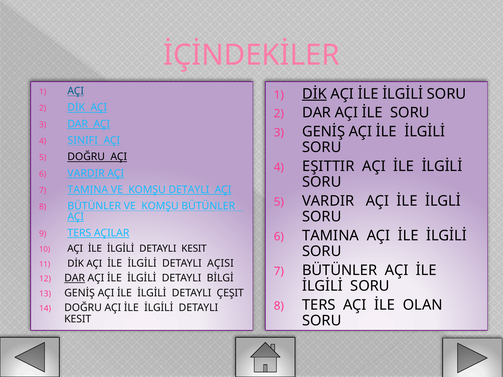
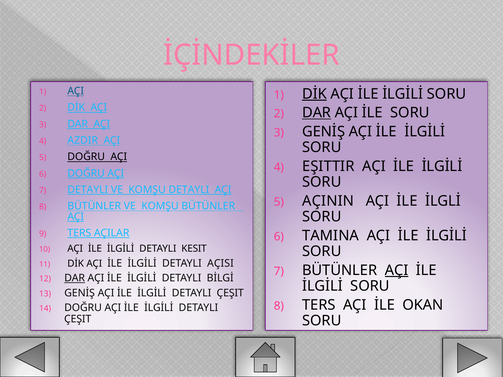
DAR underline: none -> present (317, 113)
SINIFI: SINIFI -> AZDIR (83, 140)
VARDIR: VARDIR -> DOĞRU (86, 173)
TAMINA: TAMINA -> DETAYLI (88, 190)
VARDIR: VARDIR -> AÇININ (328, 201)
AÇI underline: none -> present (397, 270)
OLAN: OLAN -> OKAN (423, 305)
KESIT: KESIT -> ÇEŞIT (78, 319)
